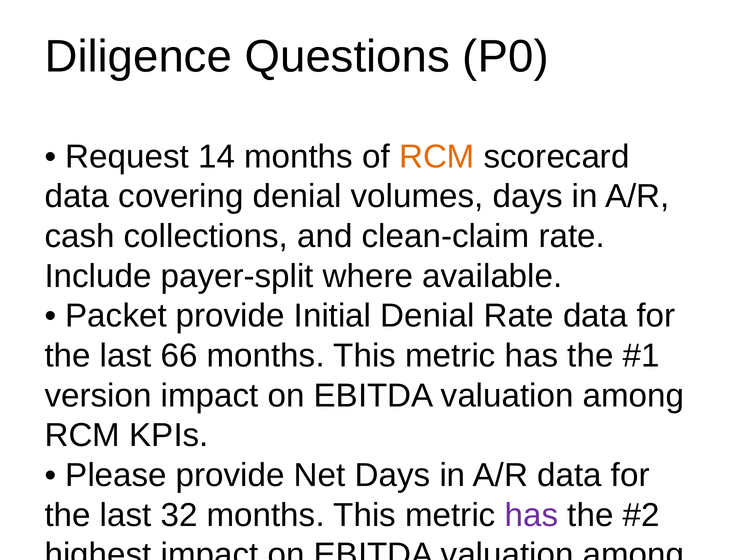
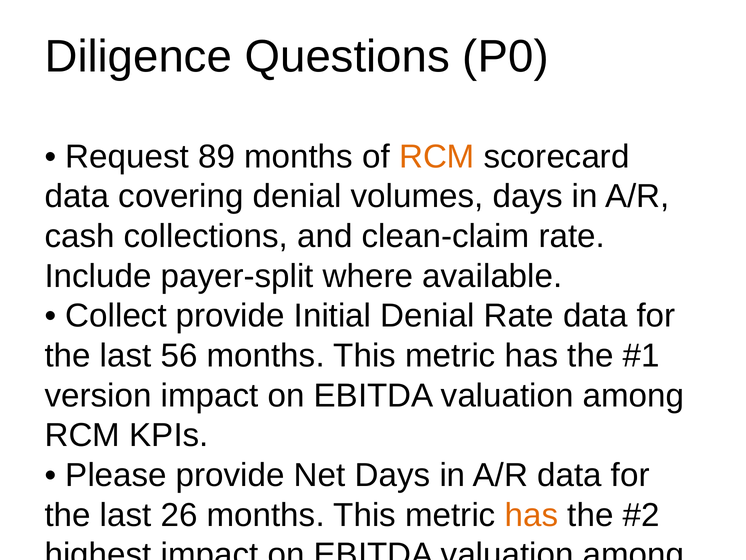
14: 14 -> 89 (217, 156)
Packet: Packet -> Collect (116, 316)
66: 66 -> 56 (179, 355)
32: 32 -> 26 (179, 515)
has colour: purple -> orange (531, 515)
